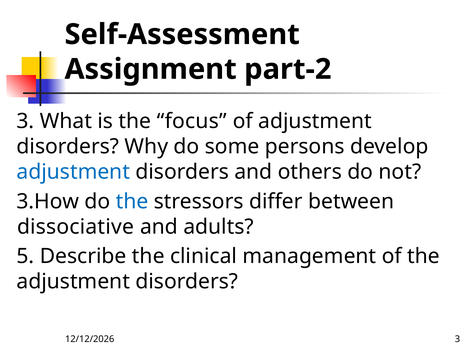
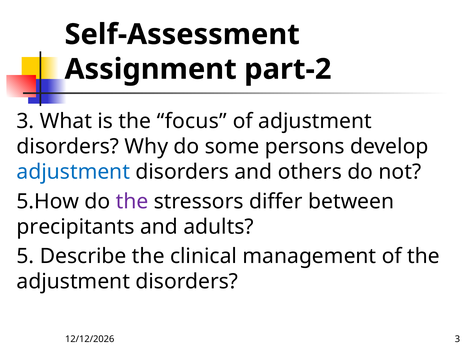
3.How: 3.How -> 5.How (48, 202)
the colour: blue -> purple (132, 202)
dissociative: dissociative -> precipitants (76, 227)
